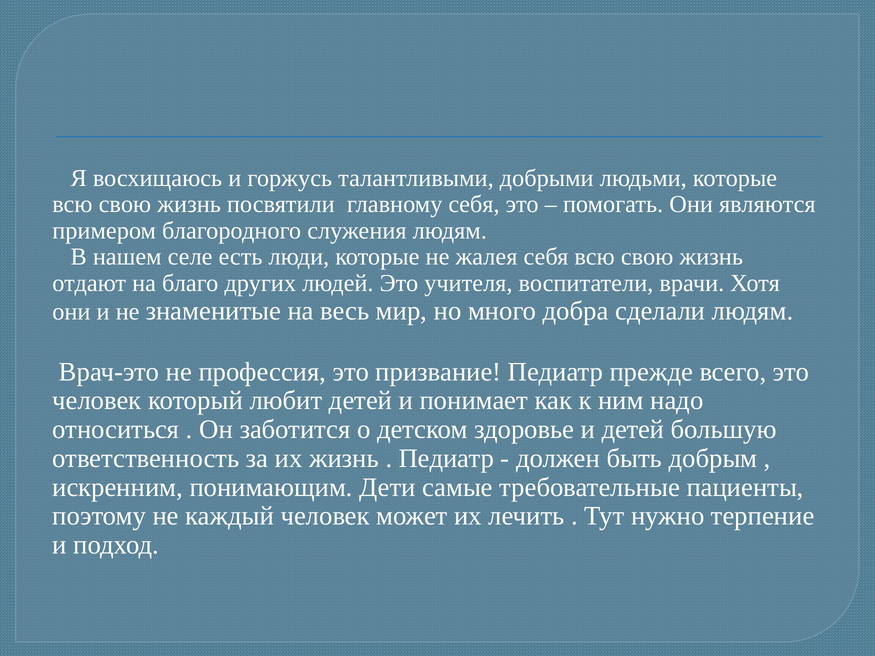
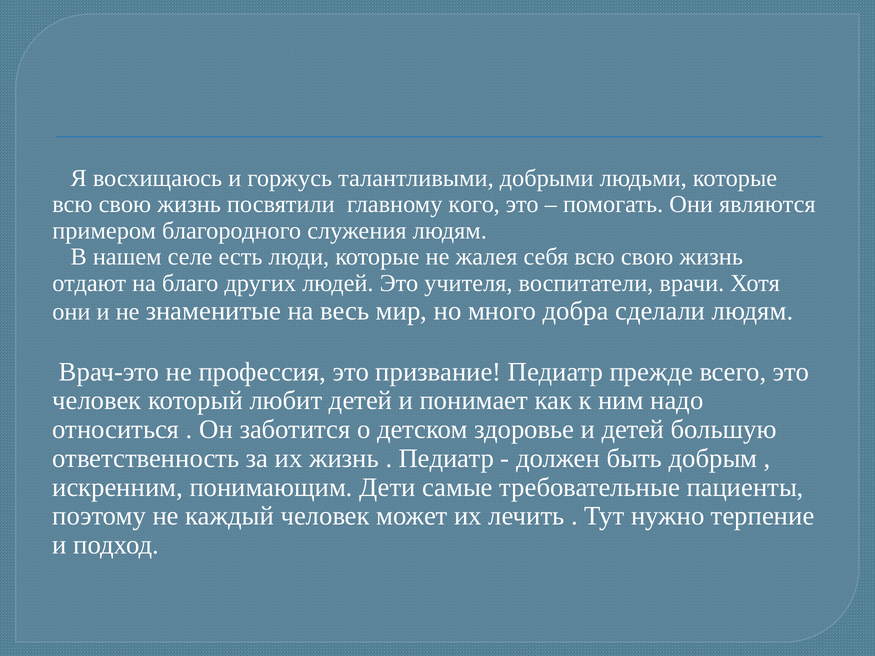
главному себя: себя -> кого (474, 204)
